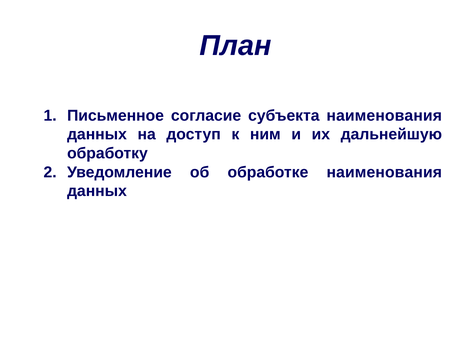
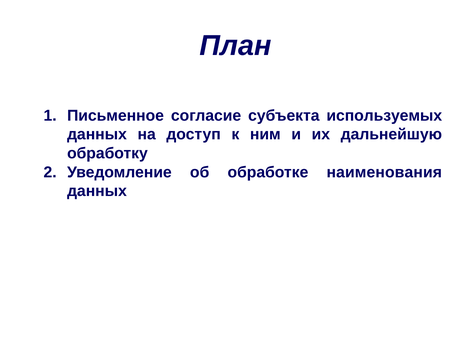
субъекта наименования: наименования -> используемых (384, 115)
